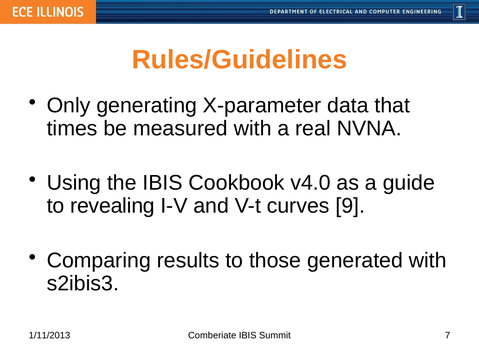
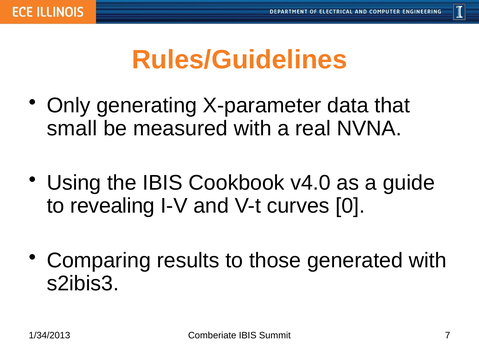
times: times -> small (72, 129)
9: 9 -> 0 (350, 206)
1/11/2013: 1/11/2013 -> 1/34/2013 (49, 336)
